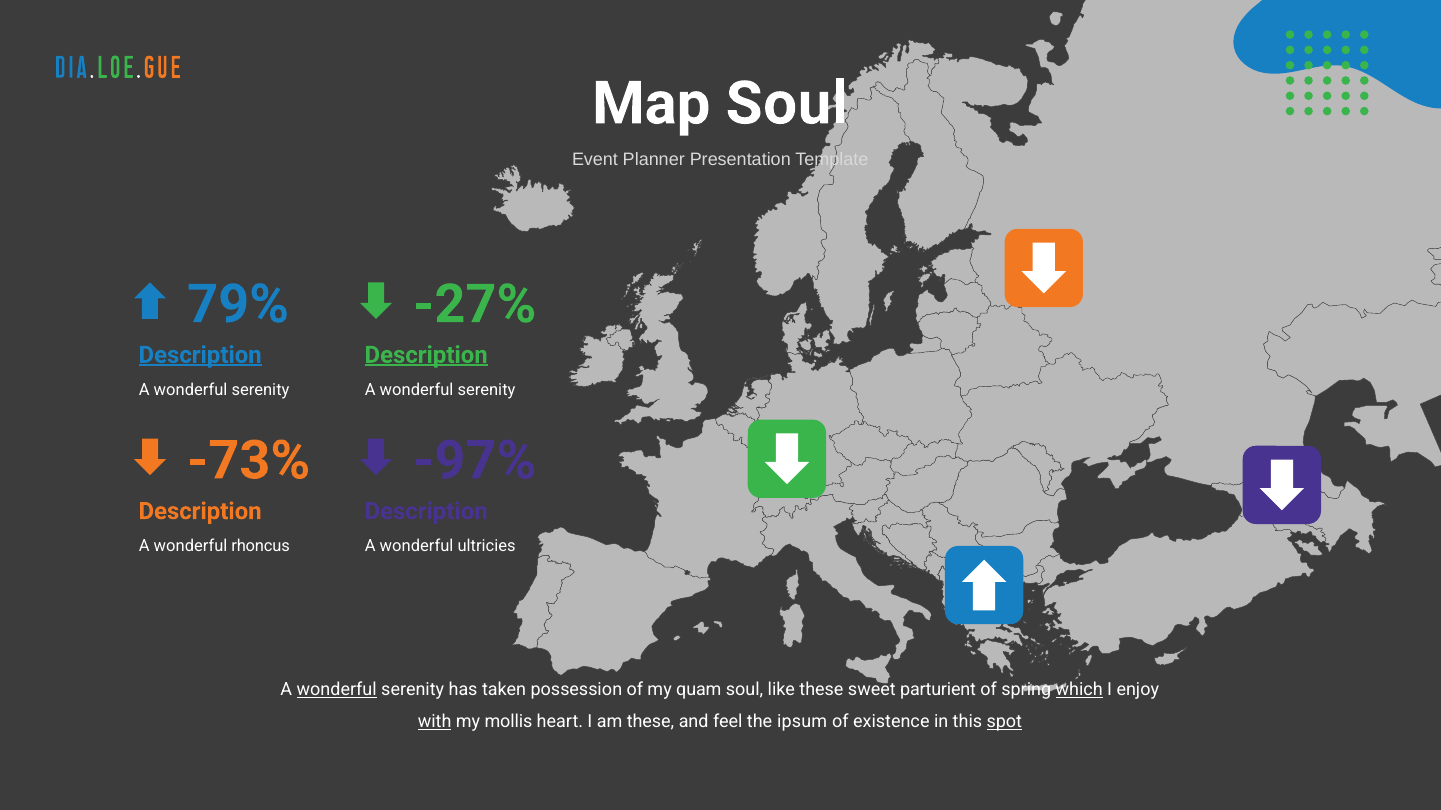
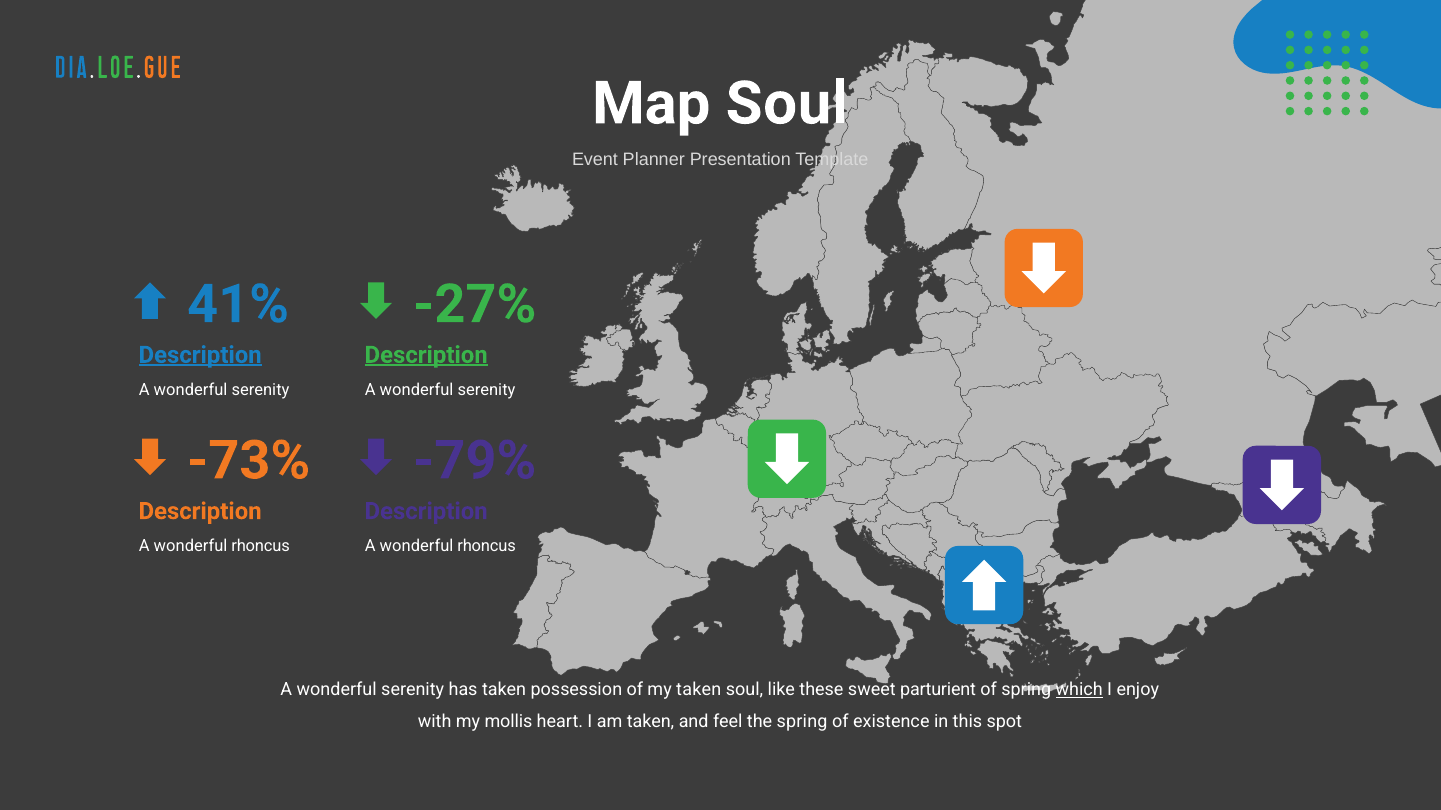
79%: 79% -> 41% (238, 305)
-97%: -97% -> -79% (475, 461)
ultricies: ultricies -> rhoncus (487, 547)
wonderful underline: present -> none (337, 690)
my quam: quam -> taken (699, 690)
with underline: present -> none (435, 722)
am these: these -> taken (651, 722)
the ipsum: ipsum -> spring (802, 722)
spot underline: present -> none (1004, 722)
